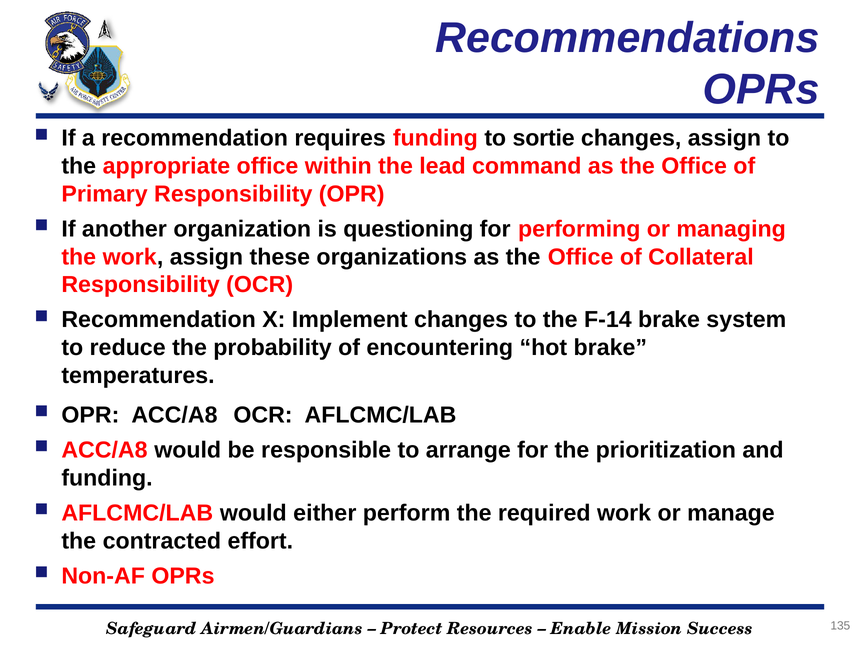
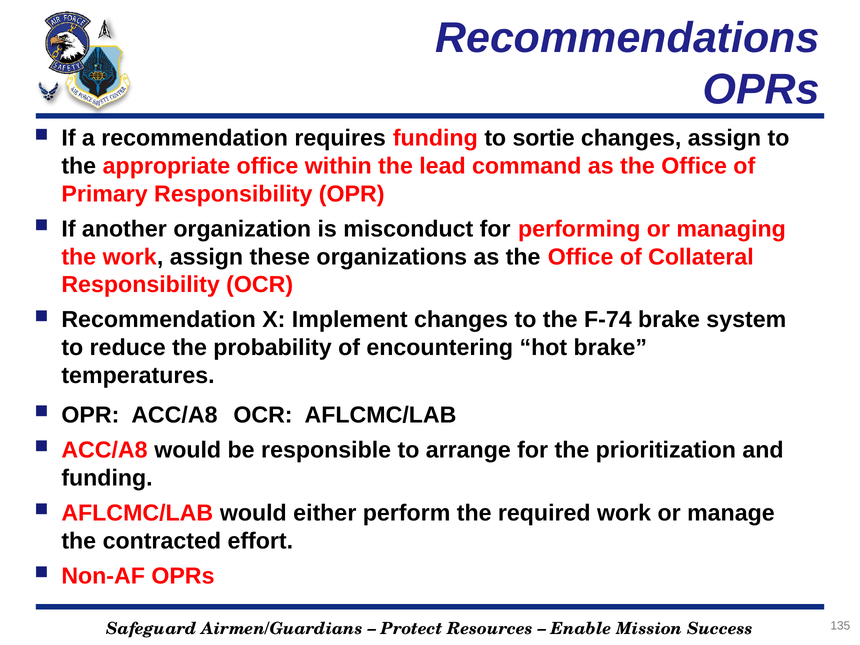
questioning: questioning -> misconduct (408, 229)
F-14: F-14 -> F-74 (608, 320)
